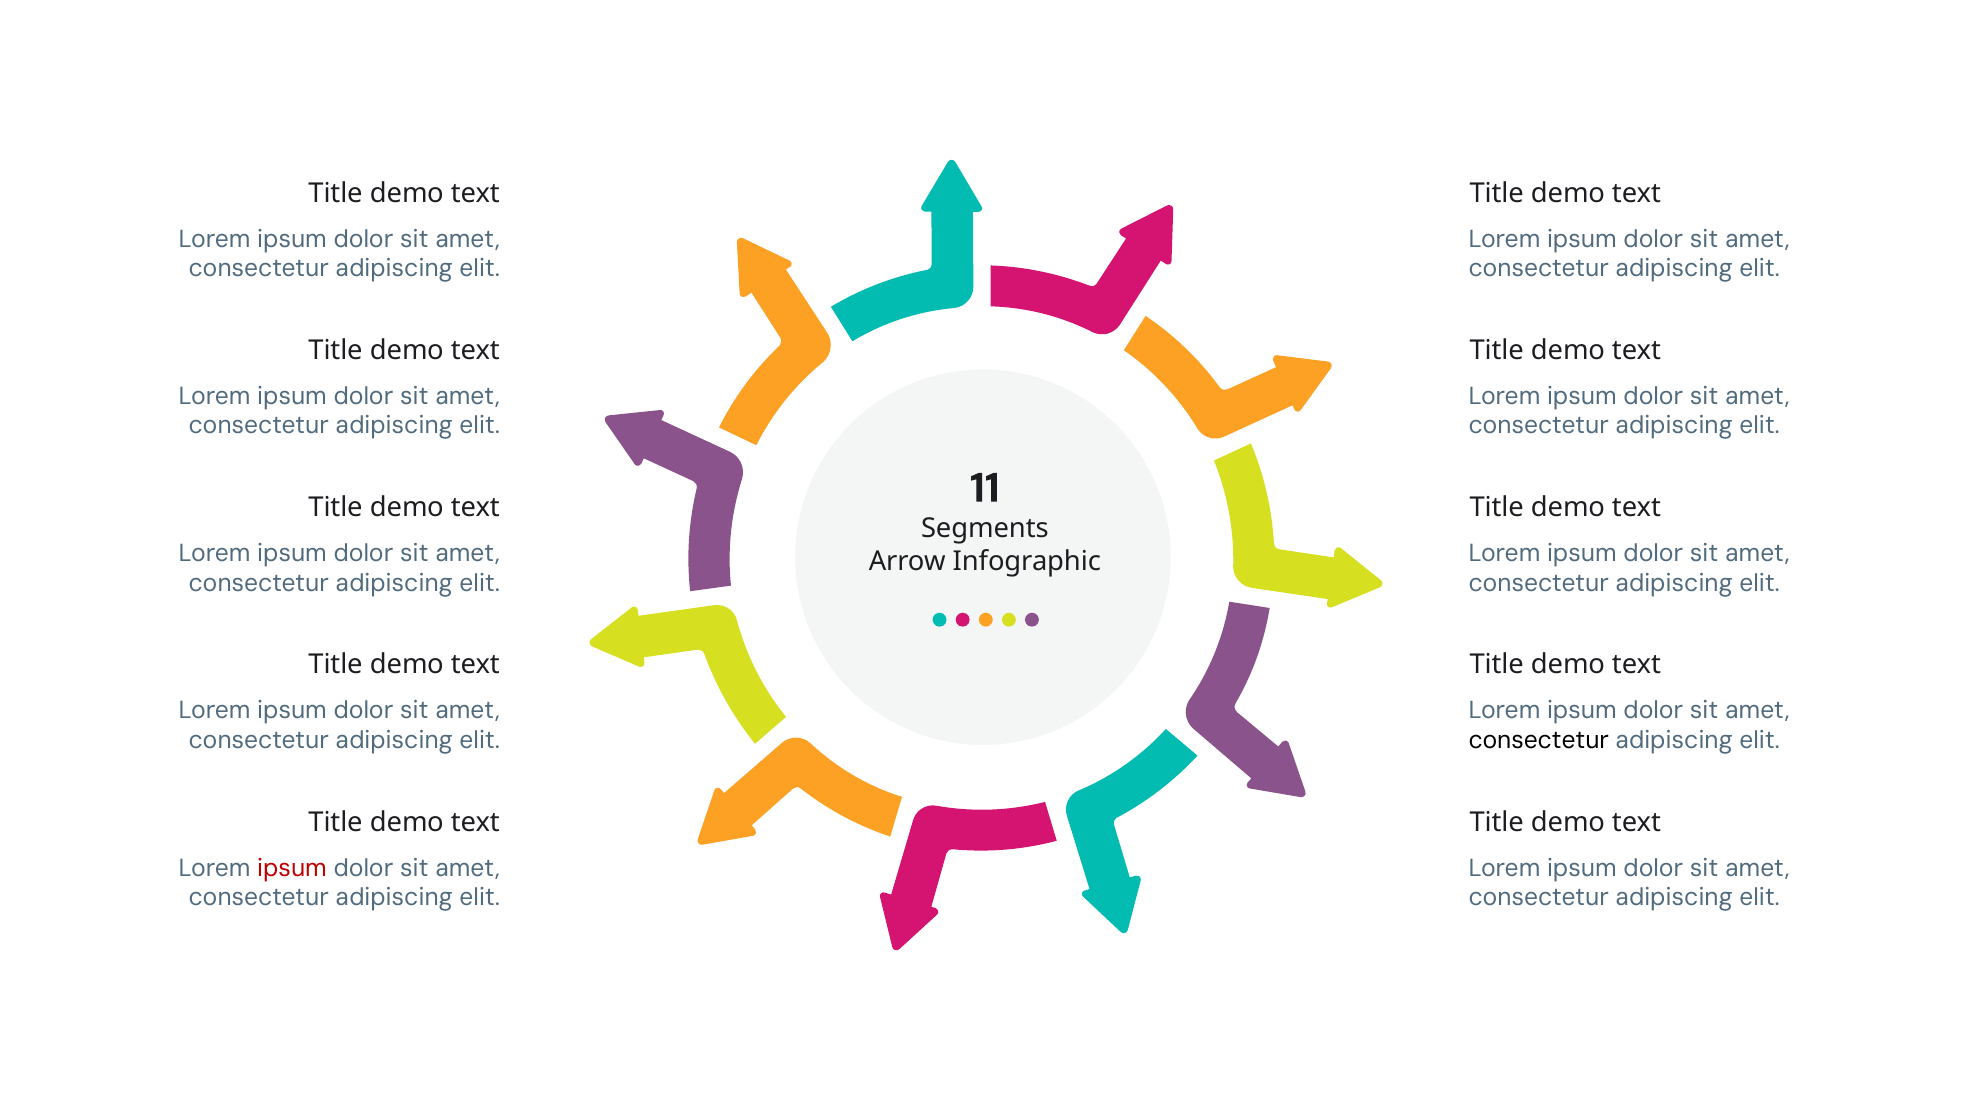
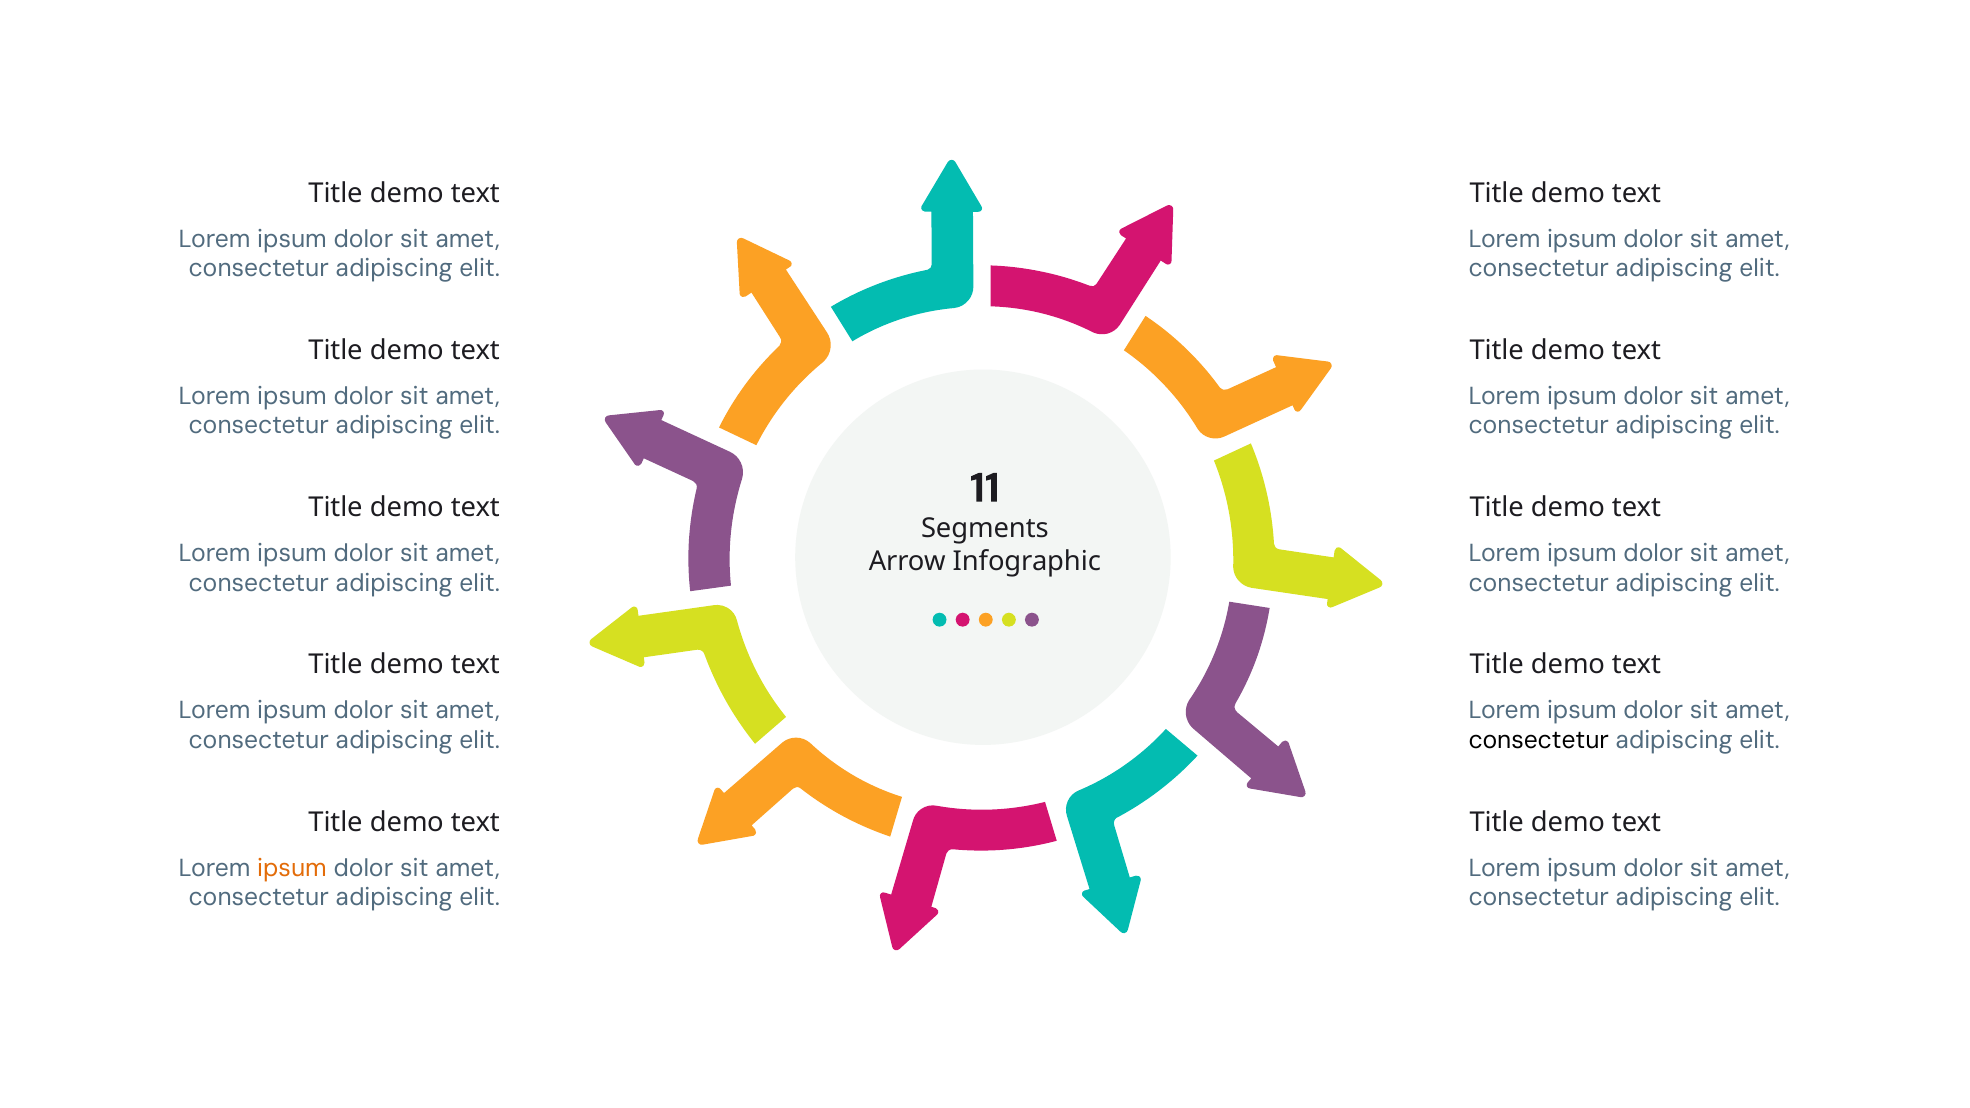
ipsum colour: red -> orange (292, 868)
